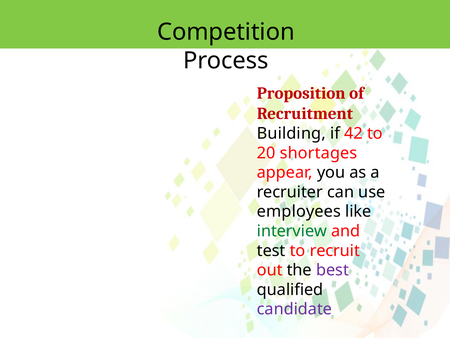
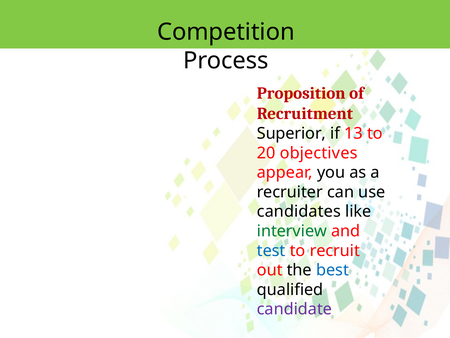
Building: Building -> Superior (291, 133)
42: 42 -> 13 (354, 133)
shortages: shortages -> objectives (319, 153)
employees: employees -> candidates (299, 211)
test colour: black -> blue (271, 250)
best colour: purple -> blue (332, 270)
